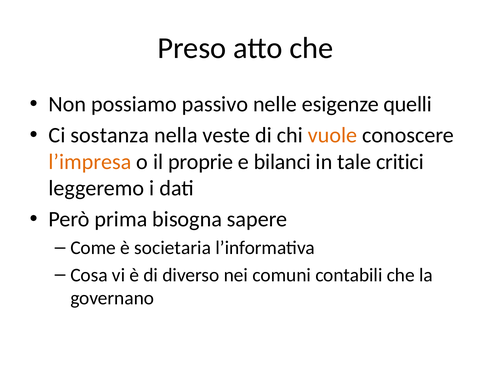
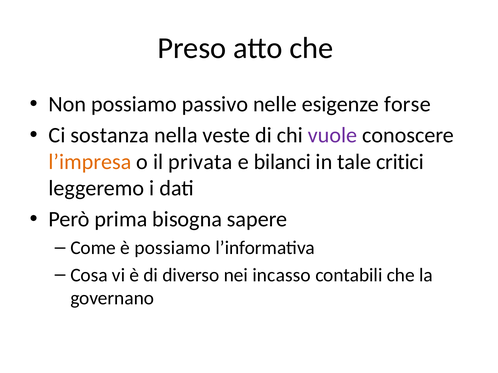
quelli: quelli -> forse (407, 104)
vuole colour: orange -> purple (333, 135)
proprie: proprie -> privata (200, 162)
è societaria: societaria -> possiamo (173, 248)
comuni: comuni -> incasso (282, 275)
